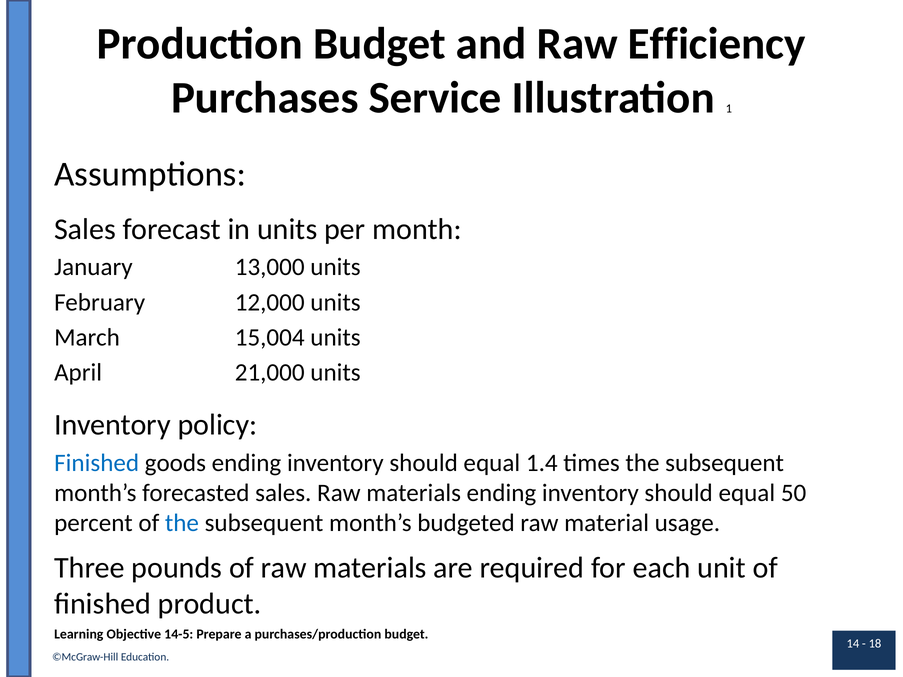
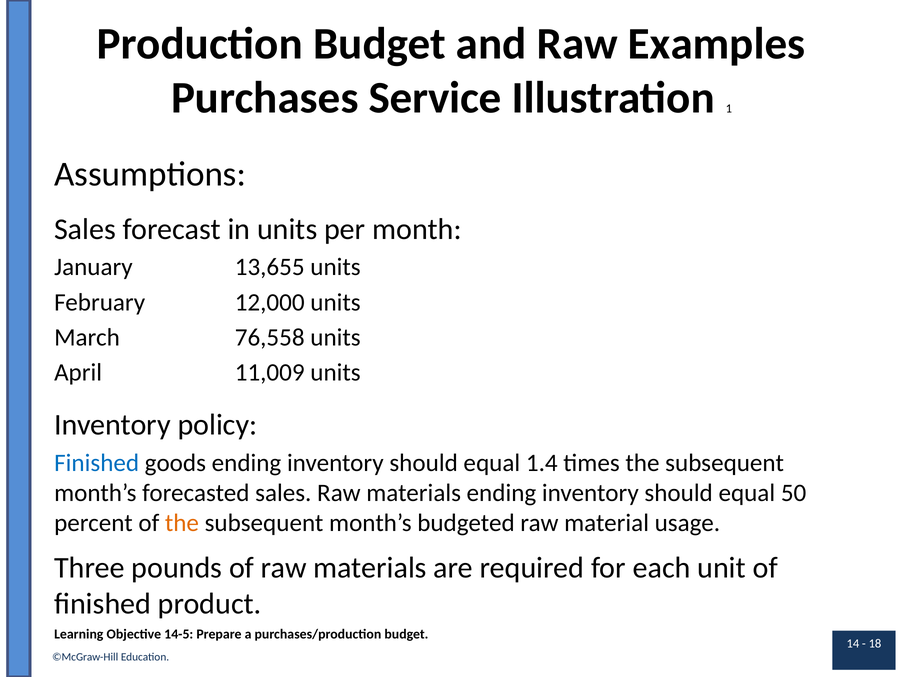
Efficiency: Efficiency -> Examples (717, 44)
13,000: 13,000 -> 13,655 (270, 267)
15,004: 15,004 -> 76,558 (270, 338)
21,000: 21,000 -> 11,009 (270, 373)
the colour: blue -> orange (182, 523)
